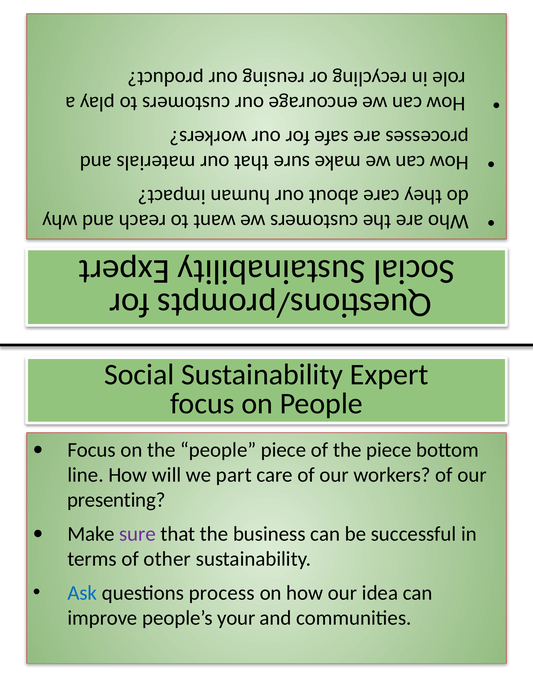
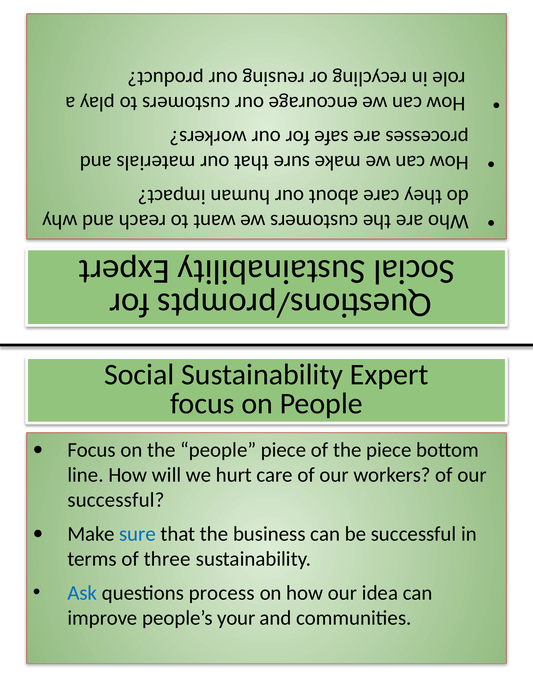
part: part -> hurt (234, 475)
presenting: presenting -> successful (116, 500)
sure colour: purple -> blue (137, 534)
other: other -> three (167, 559)
